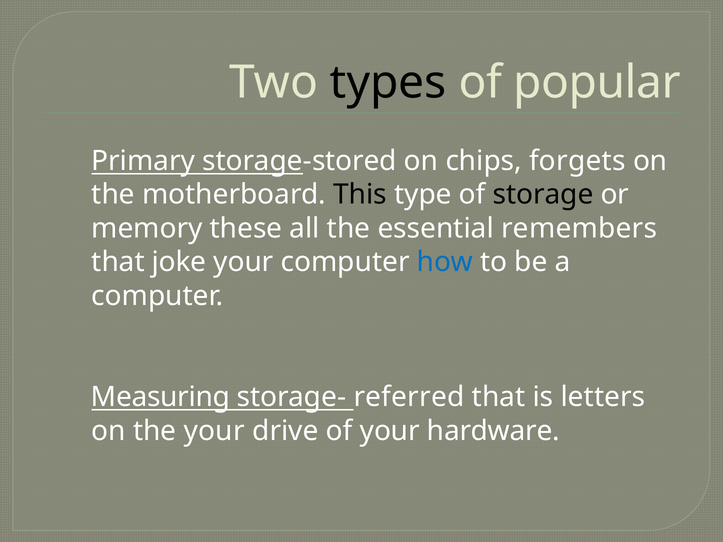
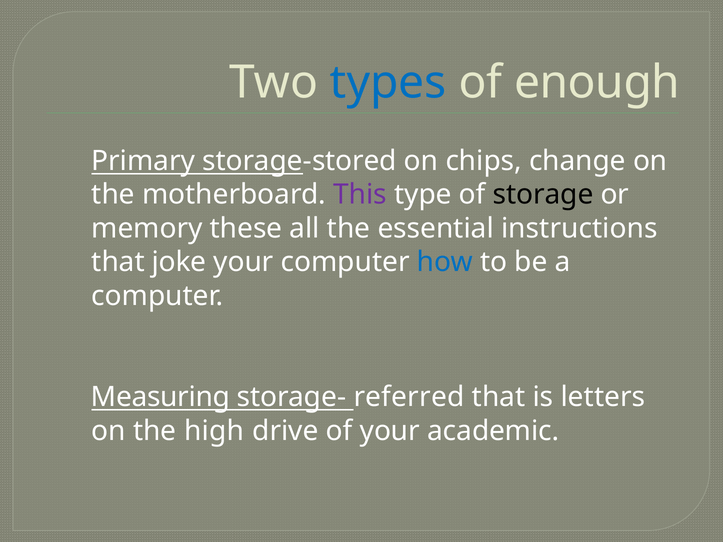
types colour: black -> blue (388, 82)
popular: popular -> enough (597, 82)
forgets: forgets -> change (577, 161)
This colour: black -> purple (360, 195)
remembers: remembers -> instructions (579, 228)
the your: your -> high (214, 431)
hardware: hardware -> academic (493, 431)
